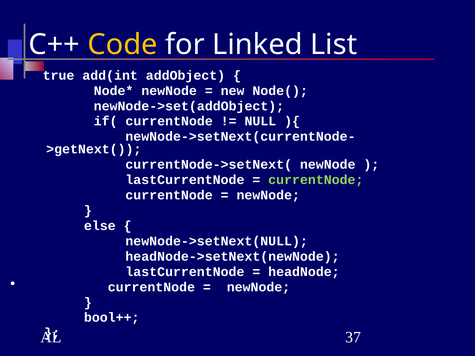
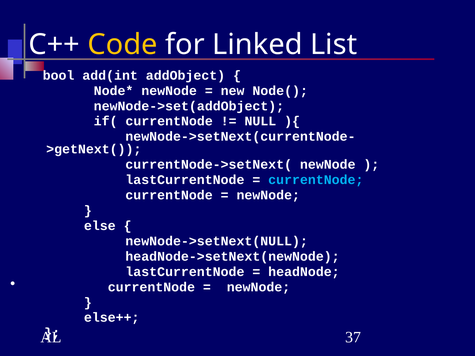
true: true -> bool (59, 75)
currentNode colour: light green -> light blue (316, 180)
bool++: bool++ -> else++ (112, 318)
